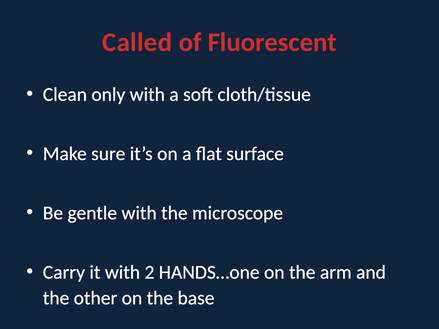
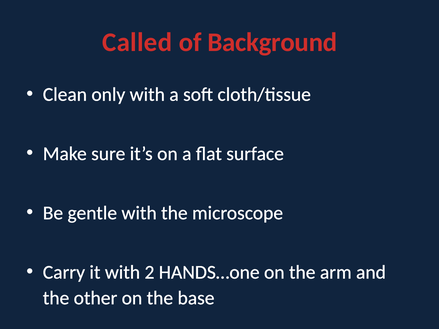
Fluorescent: Fluorescent -> Background (272, 42)
